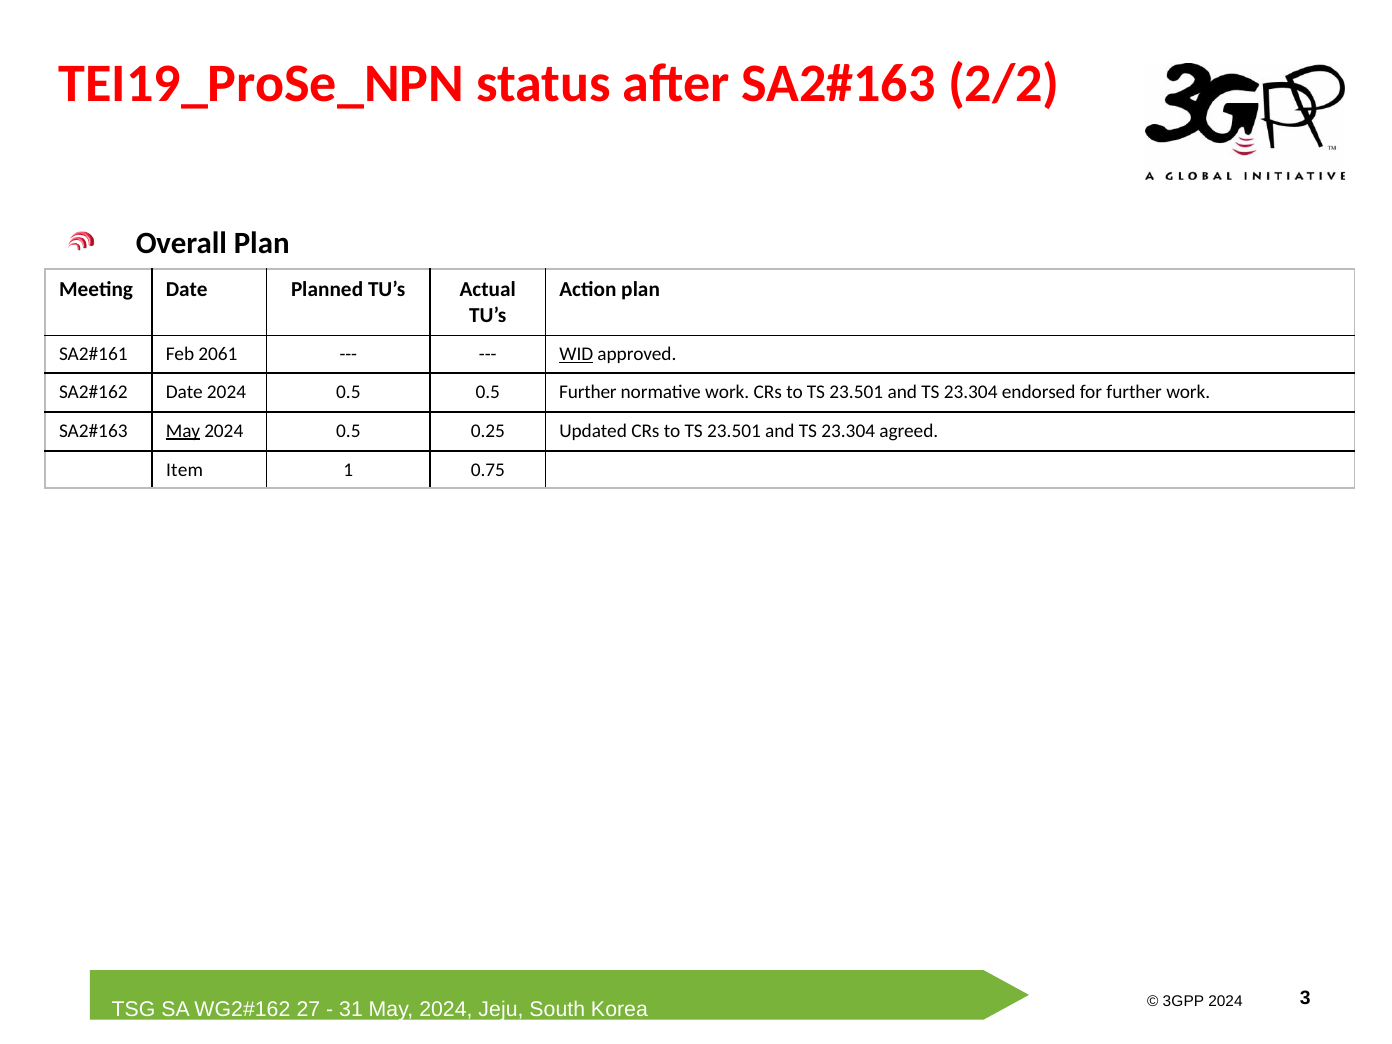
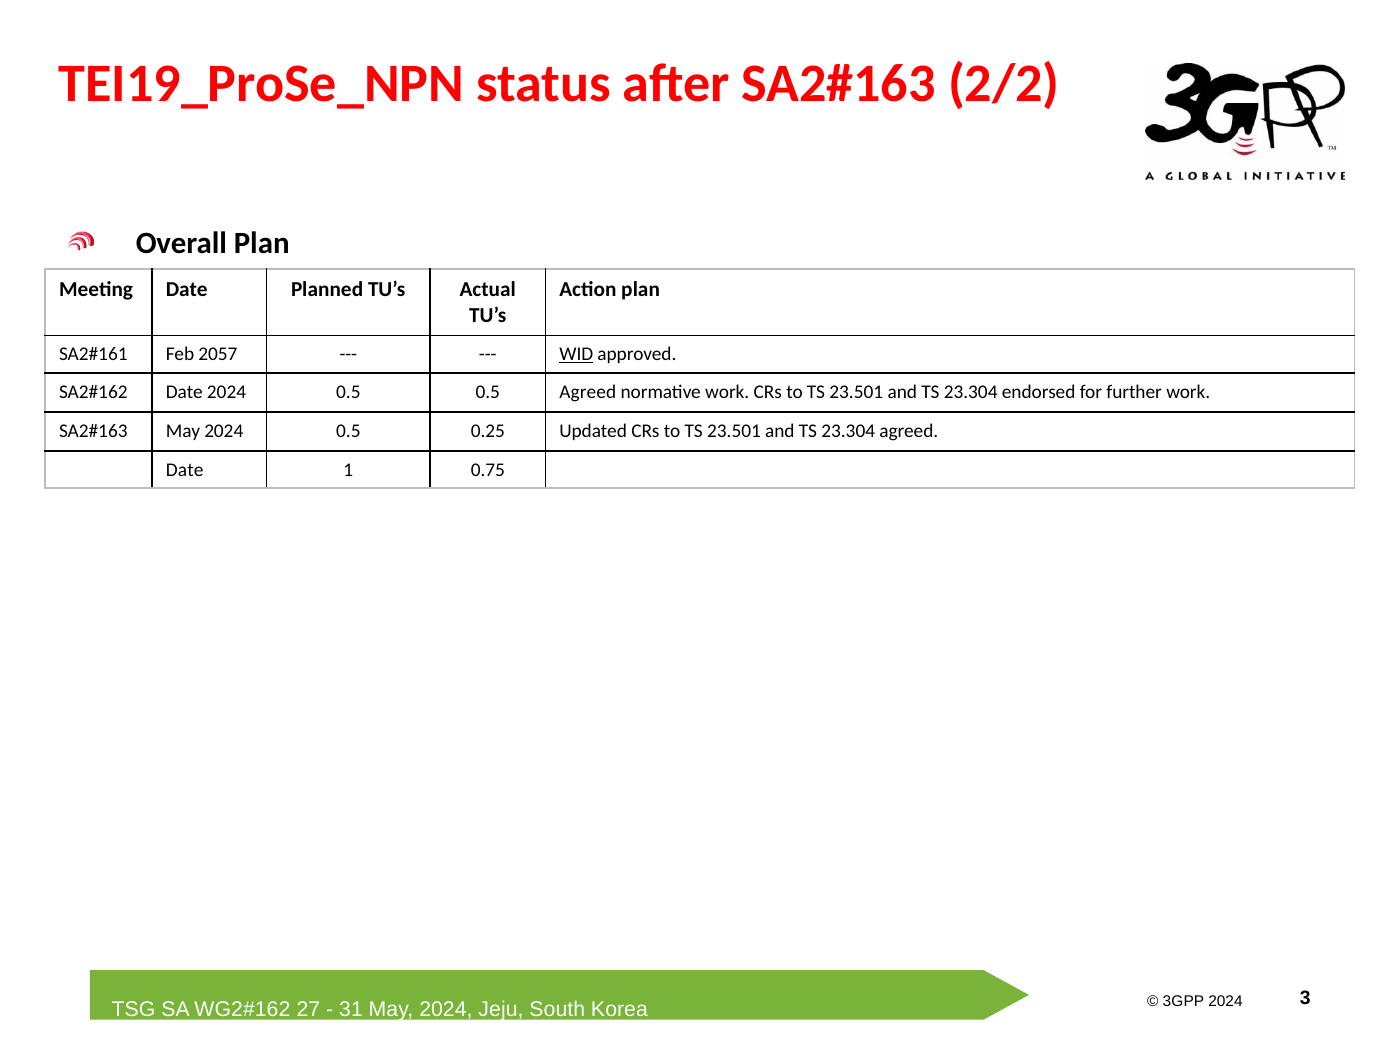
2061: 2061 -> 2057 (218, 354)
0.5 Further: Further -> Agreed (588, 392)
May underline: present -> none (183, 431)
Item: Item -> Date (185, 470)
